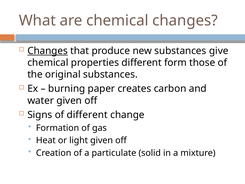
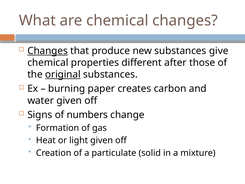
form: form -> after (175, 63)
original underline: none -> present (63, 74)
of different: different -> numbers (87, 115)
